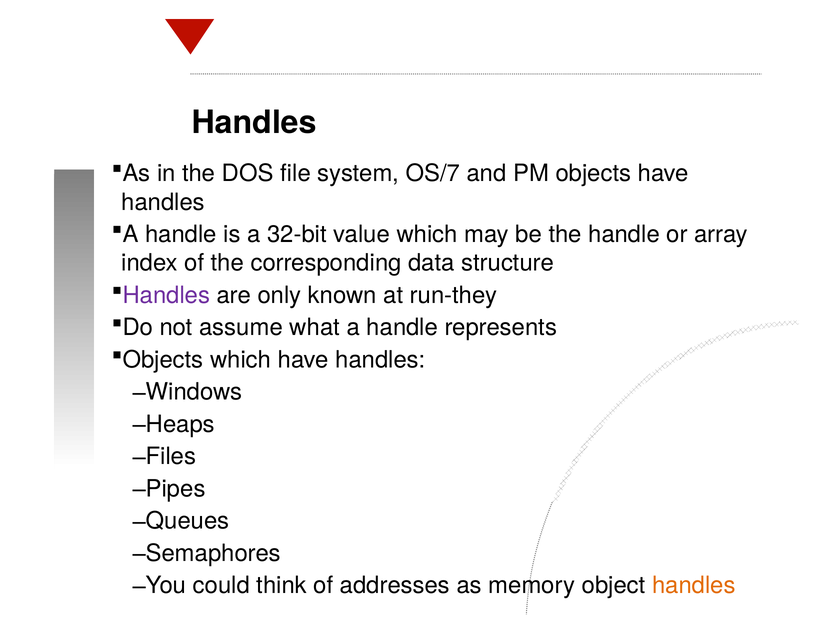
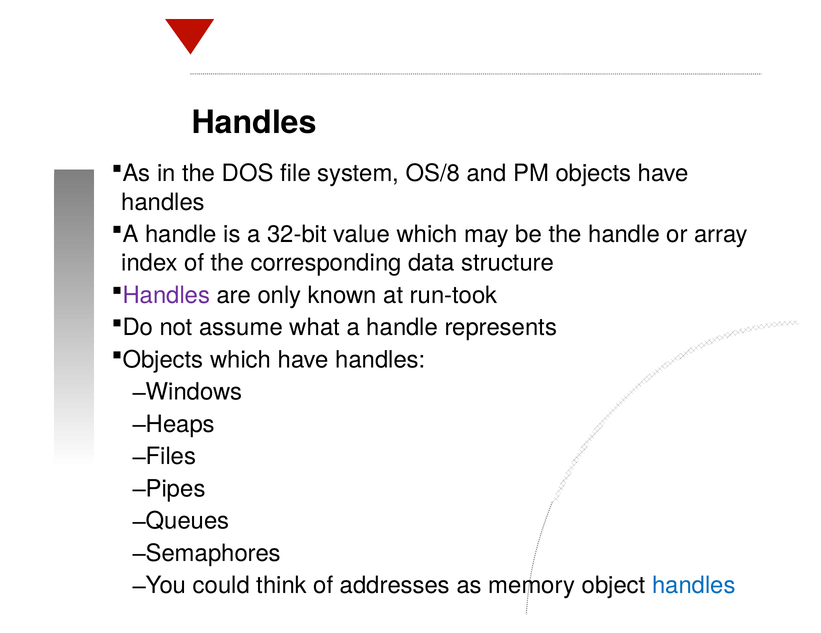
OS/7: OS/7 -> OS/8 (433, 173)
run-they: run-they -> run-took (454, 295)
handles colour: orange -> blue (694, 585)
